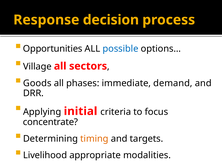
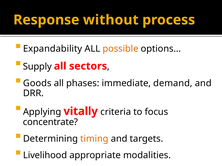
decision: decision -> without (111, 20)
Opportunities: Opportunities -> Expandability (53, 49)
possible colour: blue -> orange (121, 49)
Village: Village -> Supply (37, 67)
initial: initial -> vitally (81, 112)
